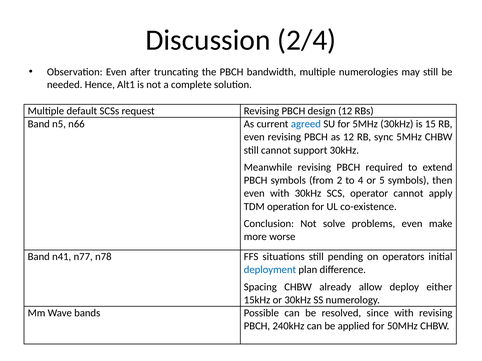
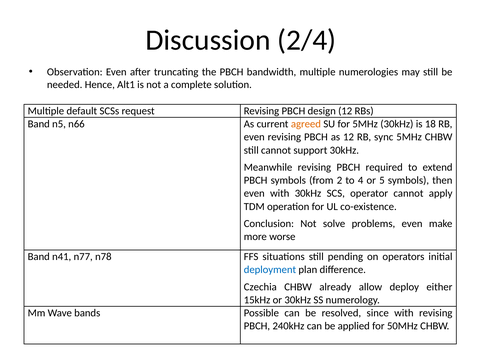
agreed colour: blue -> orange (306, 124)
15: 15 -> 18 (430, 124)
Spacing: Spacing -> Czechia (260, 287)
